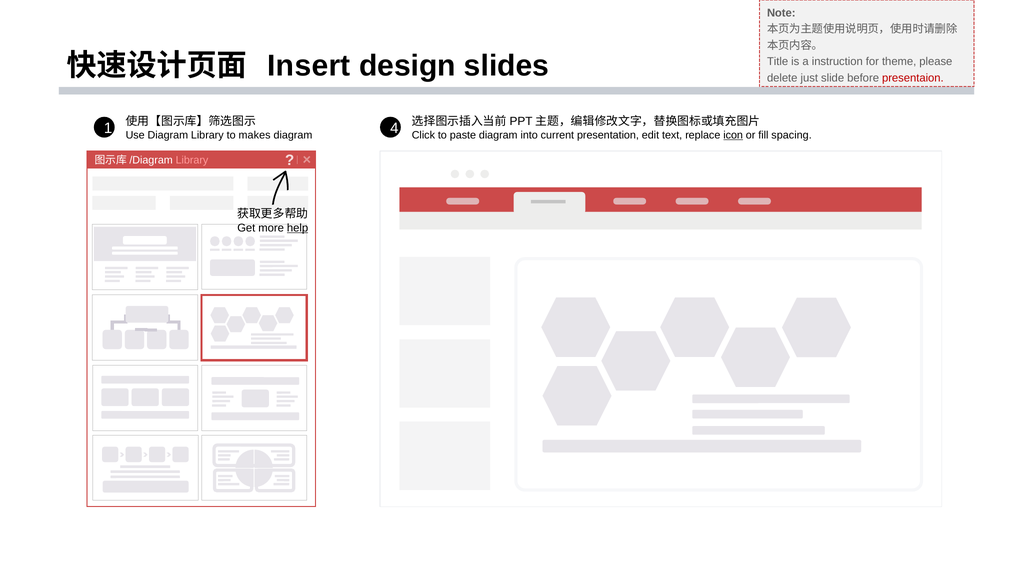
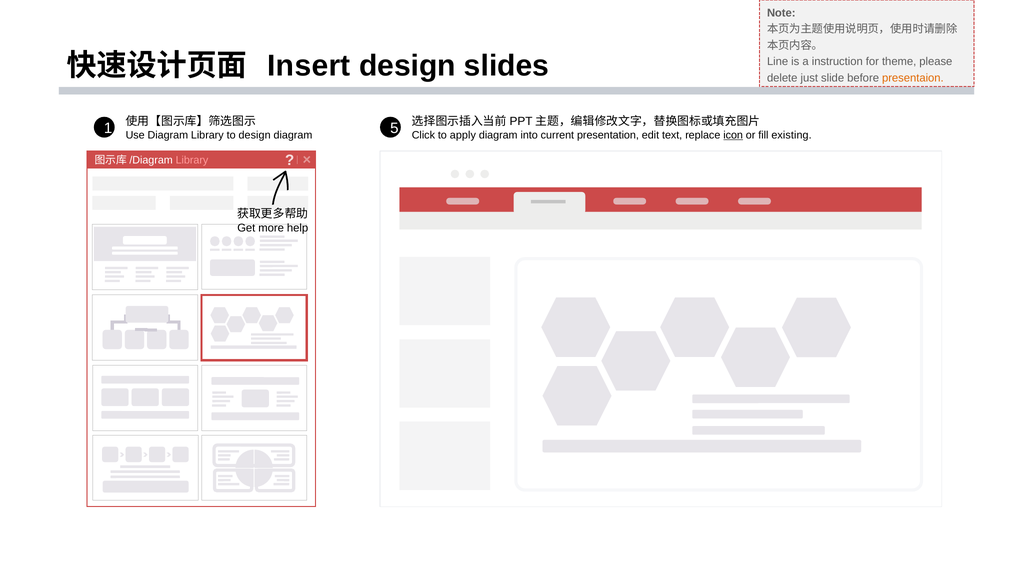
Title: Title -> Line (778, 62)
presentaion colour: red -> orange (913, 78)
4: 4 -> 5 (394, 128)
to makes: makes -> design (255, 135)
paste: paste -> apply (463, 135)
spacing: spacing -> existing (792, 135)
help underline: present -> none (298, 228)
